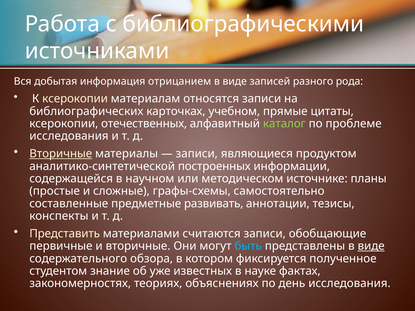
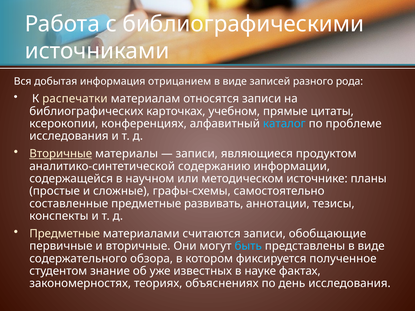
К ксерокопии: ксерокопии -> распечатки (75, 99)
отечественных: отечественных -> конференциях (144, 124)
каталог colour: light green -> light blue (284, 124)
построенных: построенных -> содержанию (214, 166)
Представить: Представить -> Предметные (65, 234)
виде underline: present -> none (371, 246)
